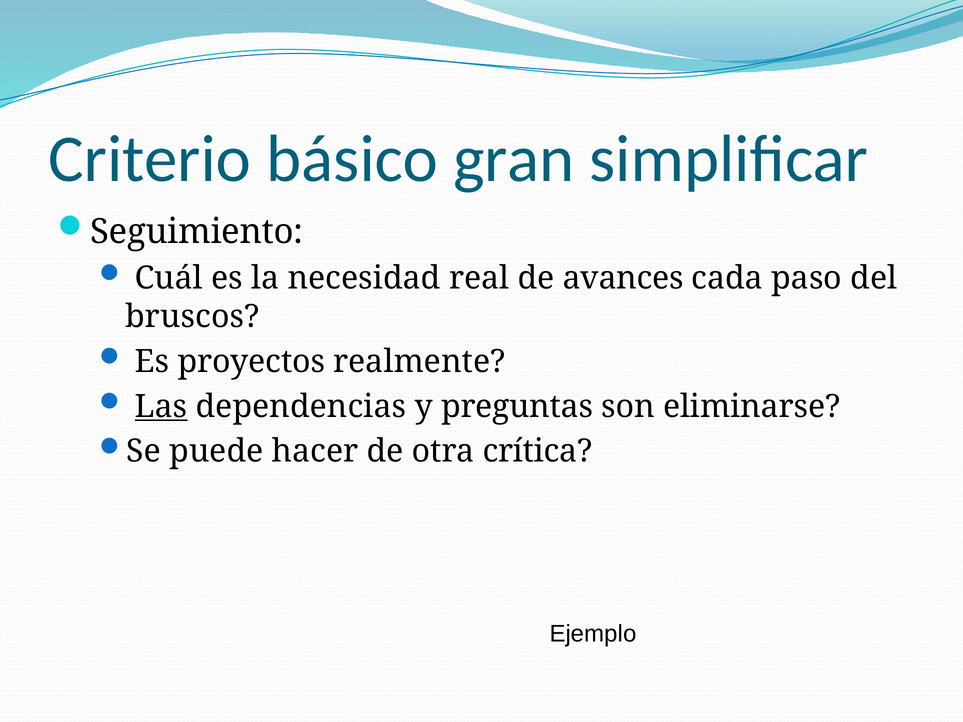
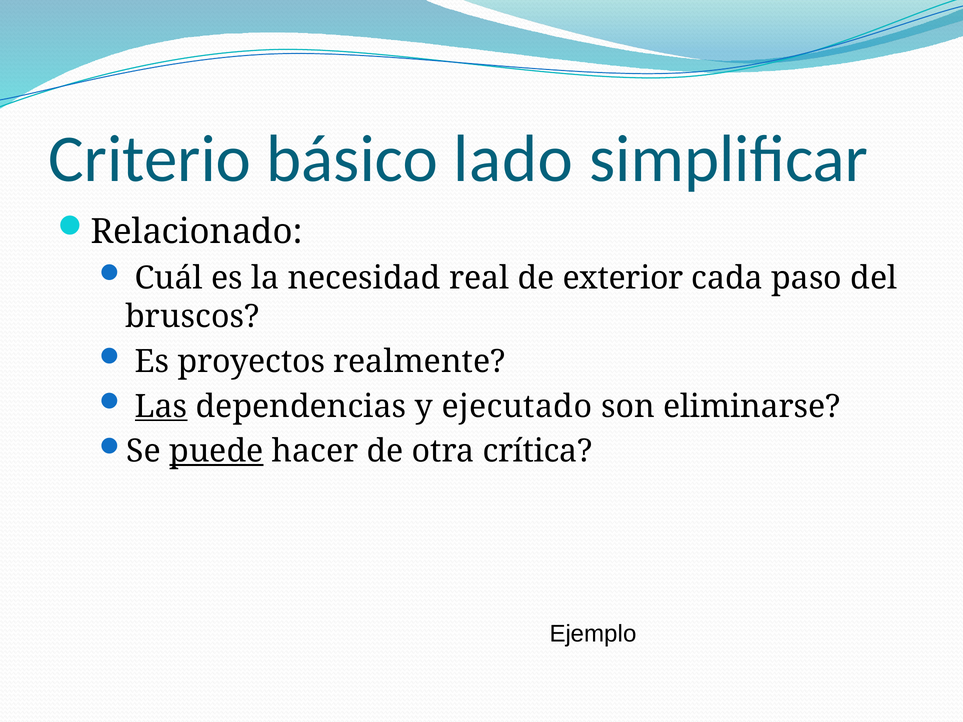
gran: gran -> lado (513, 159)
Seguimiento: Seguimiento -> Relacionado (197, 232)
avances: avances -> exterior (623, 278)
preguntas: preguntas -> ejecutado (517, 407)
puede underline: none -> present (216, 452)
